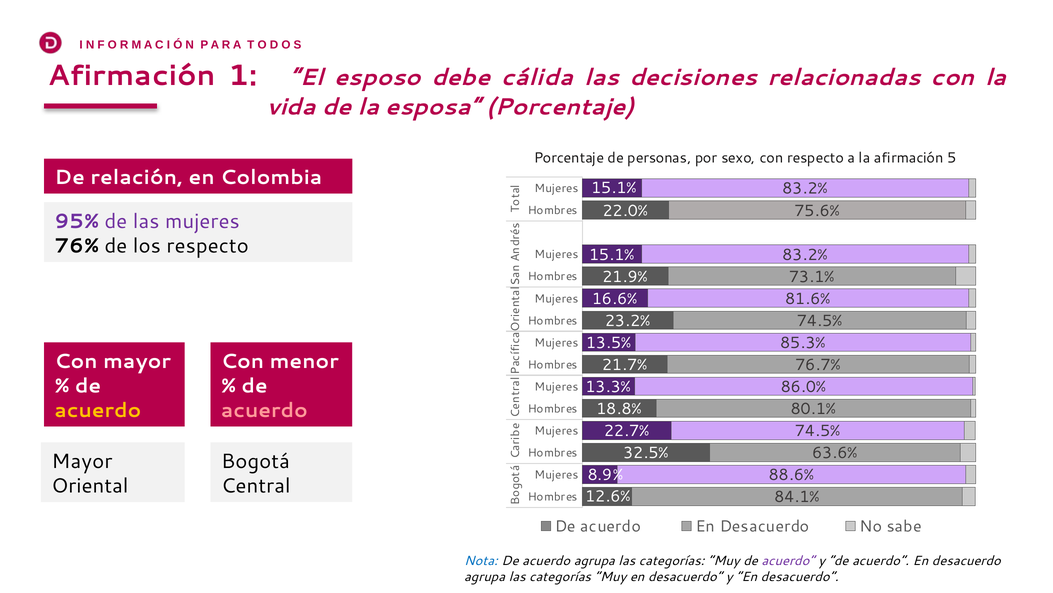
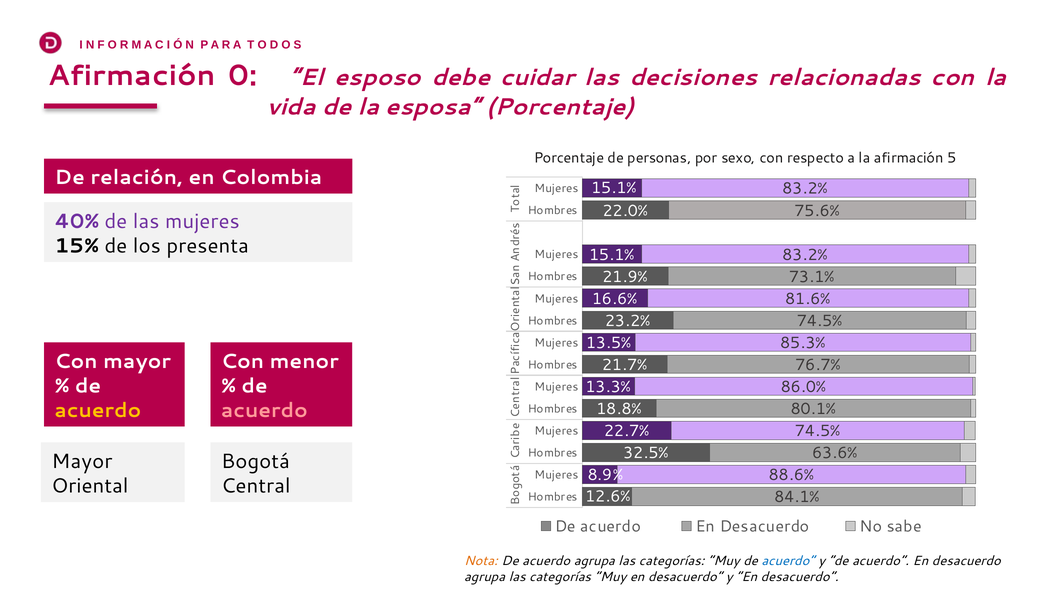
1: 1 -> 0 (243, 75)
cálida: cálida -> cuidar (537, 77)
95%: 95% -> 40% (77, 221)
76%: 76% -> 15% (77, 246)
los respecto: respecto -> presenta (208, 246)
Nota colour: blue -> orange (481, 560)
acuerdo colour: purple -> blue (788, 560)
